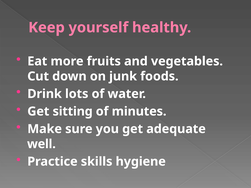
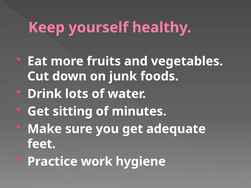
well: well -> feet (41, 144)
skills: skills -> work (97, 162)
